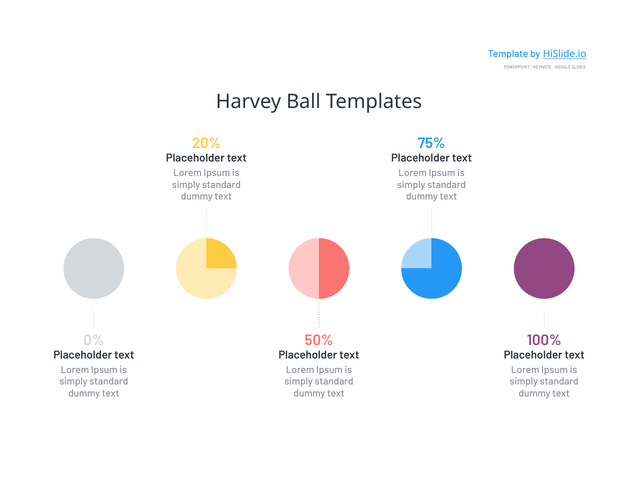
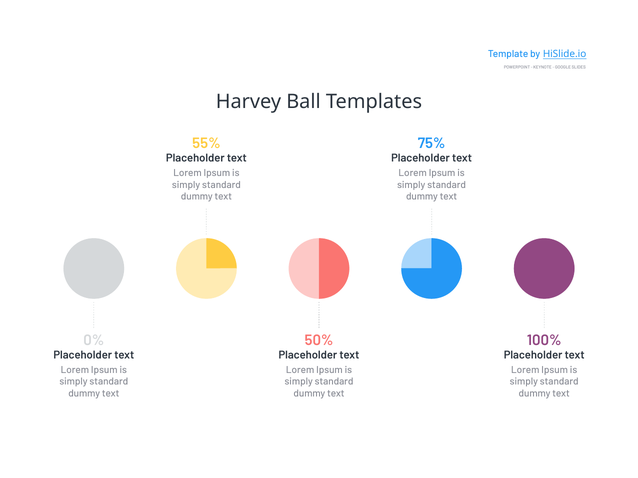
20%: 20% -> 55% (206, 144)
